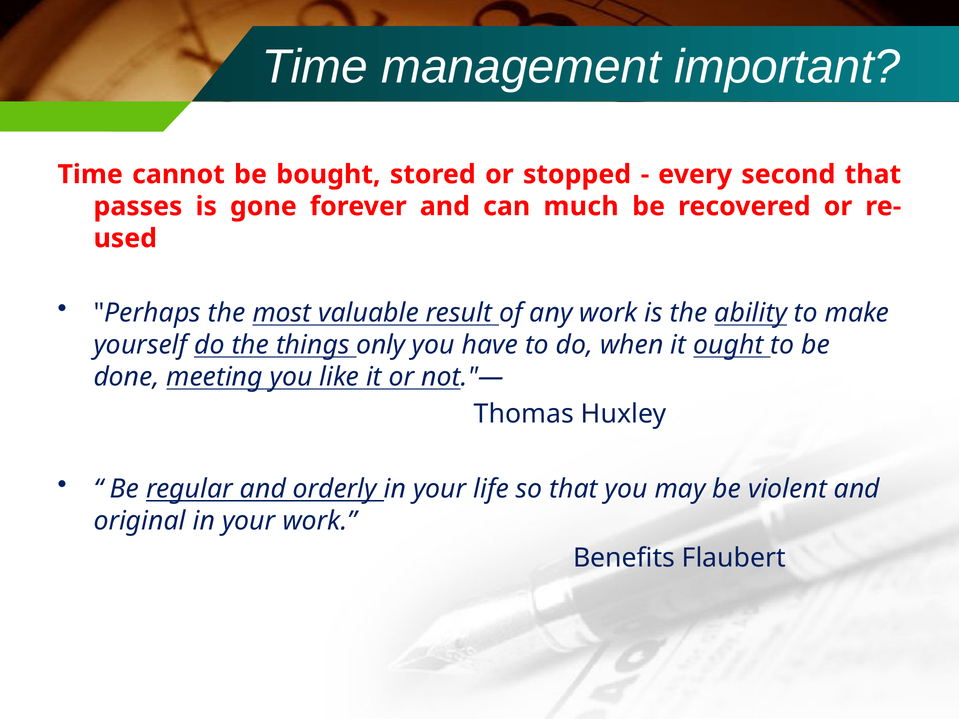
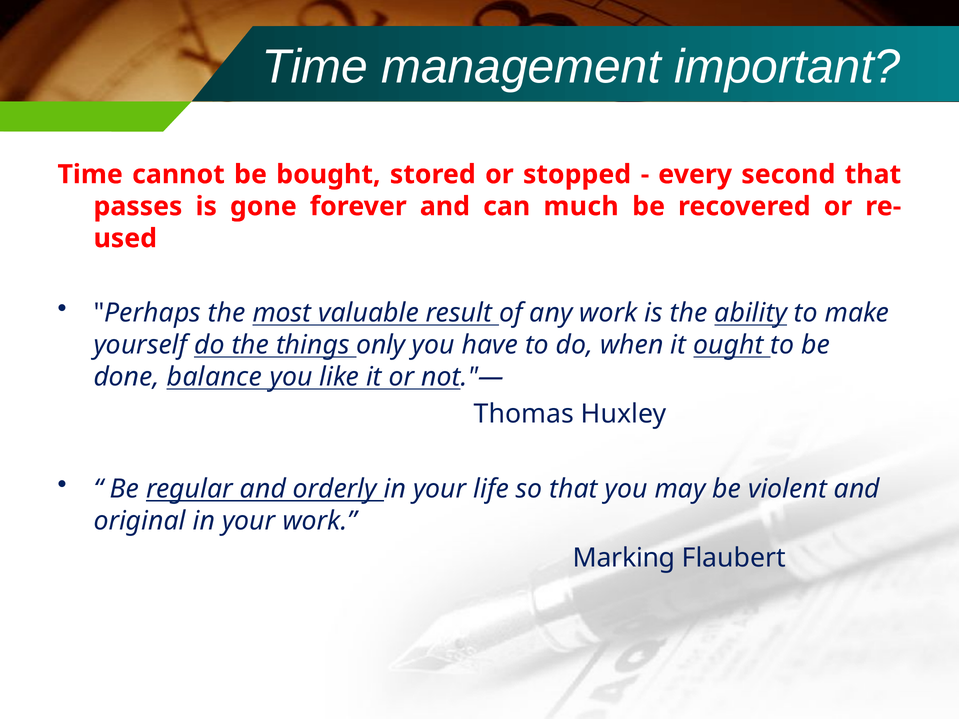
meeting: meeting -> balance (214, 377)
Benefits: Benefits -> Marking (624, 558)
